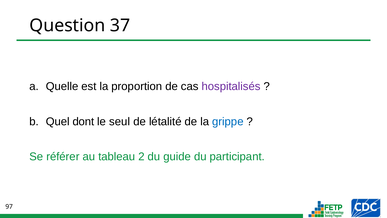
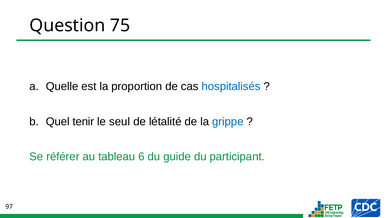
37: 37 -> 75 (120, 25)
hospitalisés colour: purple -> blue (231, 86)
dont: dont -> tenir (83, 121)
2: 2 -> 6 (141, 157)
